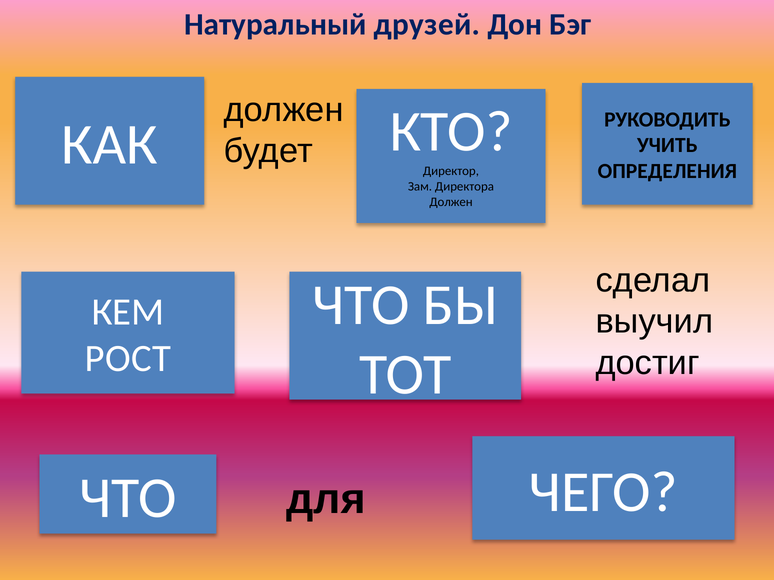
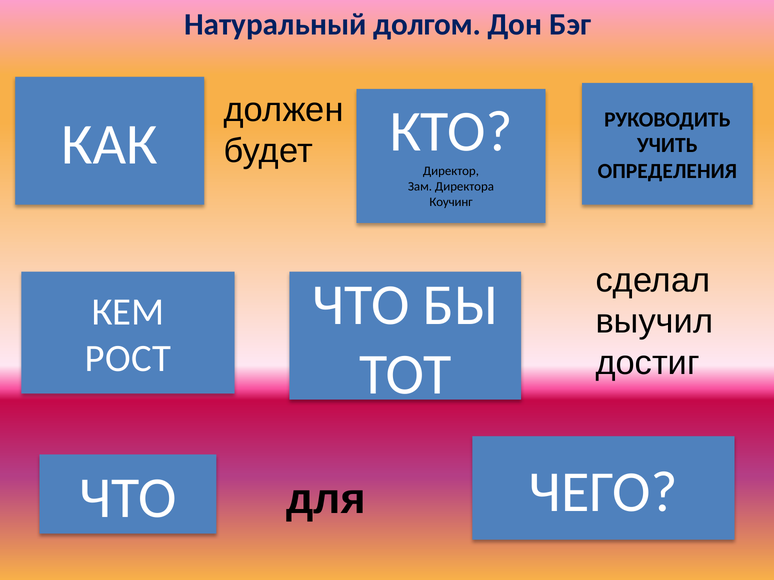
друзей: друзей -> долгом (427, 25)
Должен: Должен -> Коучинг (451, 202)
